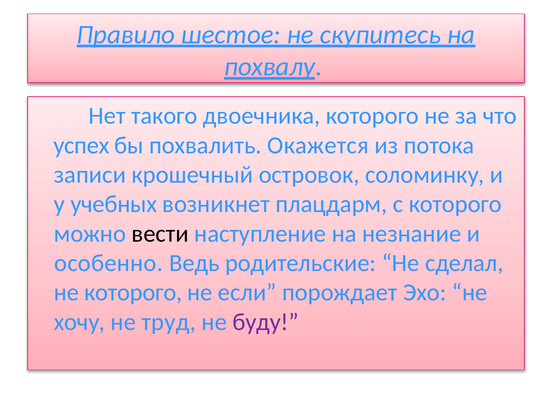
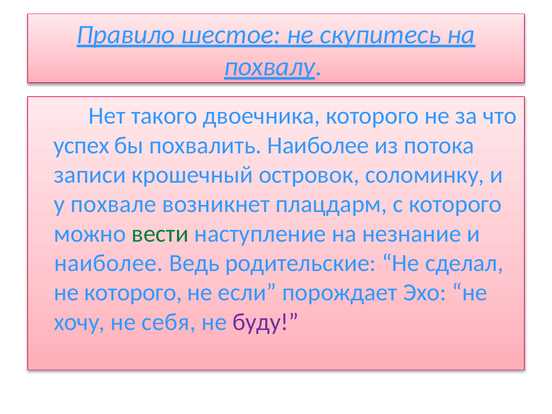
похвалить Окажется: Окажется -> Наиболее (318, 145)
учебных: учебных -> похвале (113, 204)
вести colour: black -> green (160, 234)
особенно: особенно -> наиболее (109, 263)
труд: труд -> себя (169, 322)
